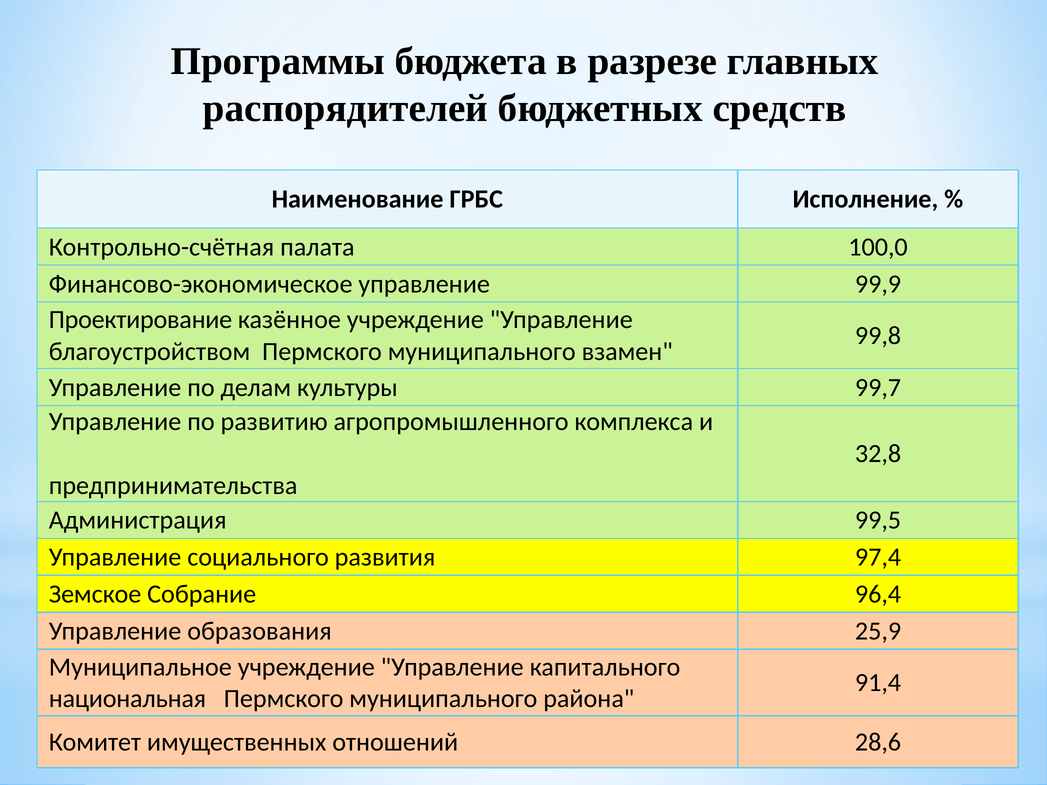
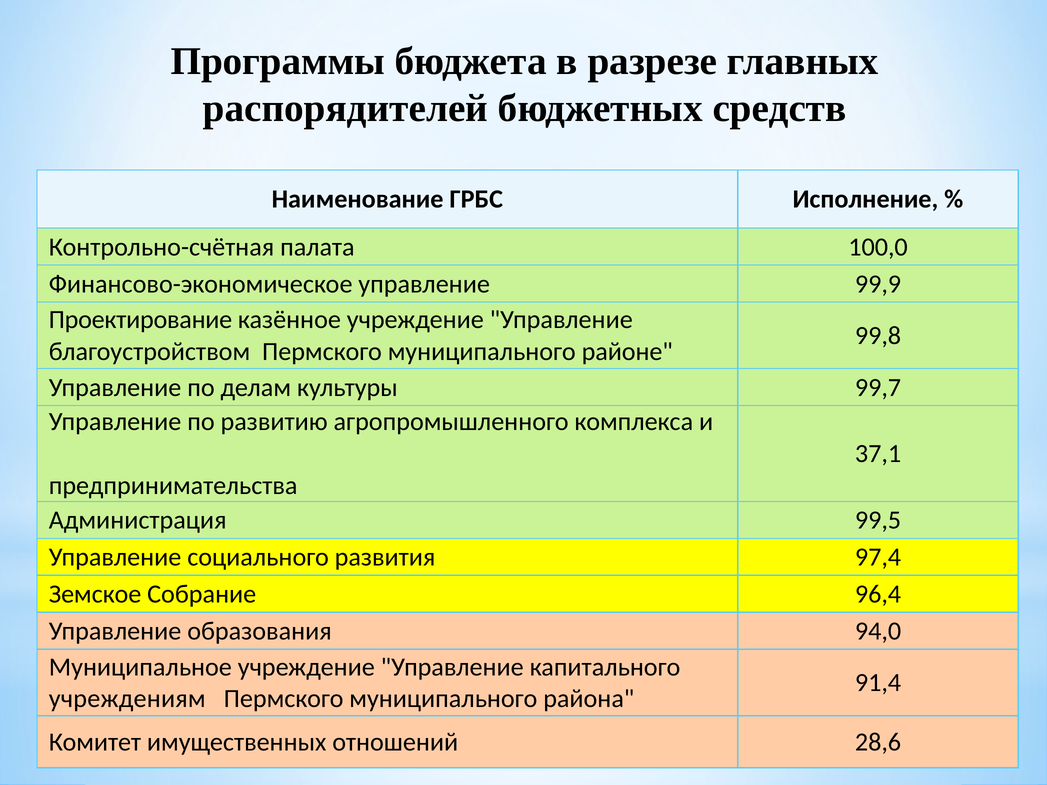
взамен: взамен -> районе (627, 352)
32,8: 32,8 -> 37,1 (878, 454)
25,9: 25,9 -> 94,0 (878, 631)
национальная: национальная -> учреждениям (127, 699)
